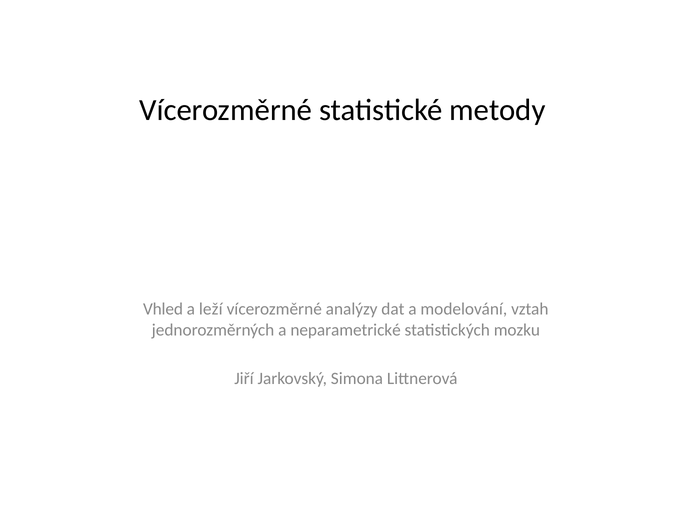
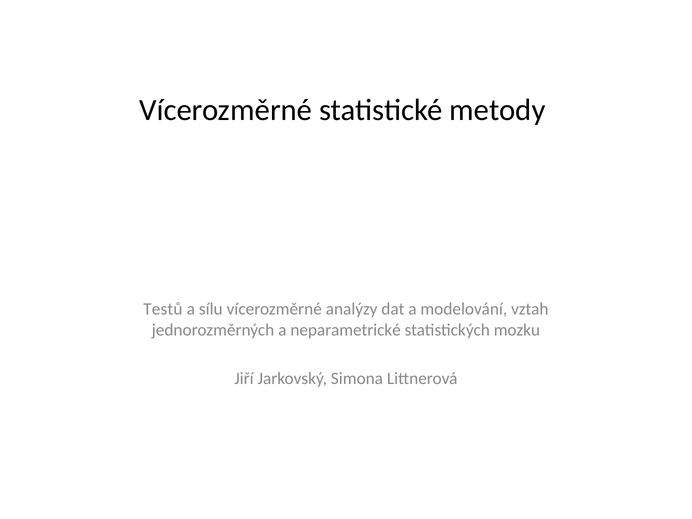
Vhled: Vhled -> Testů (163, 309)
leží: leží -> sílu (211, 309)
